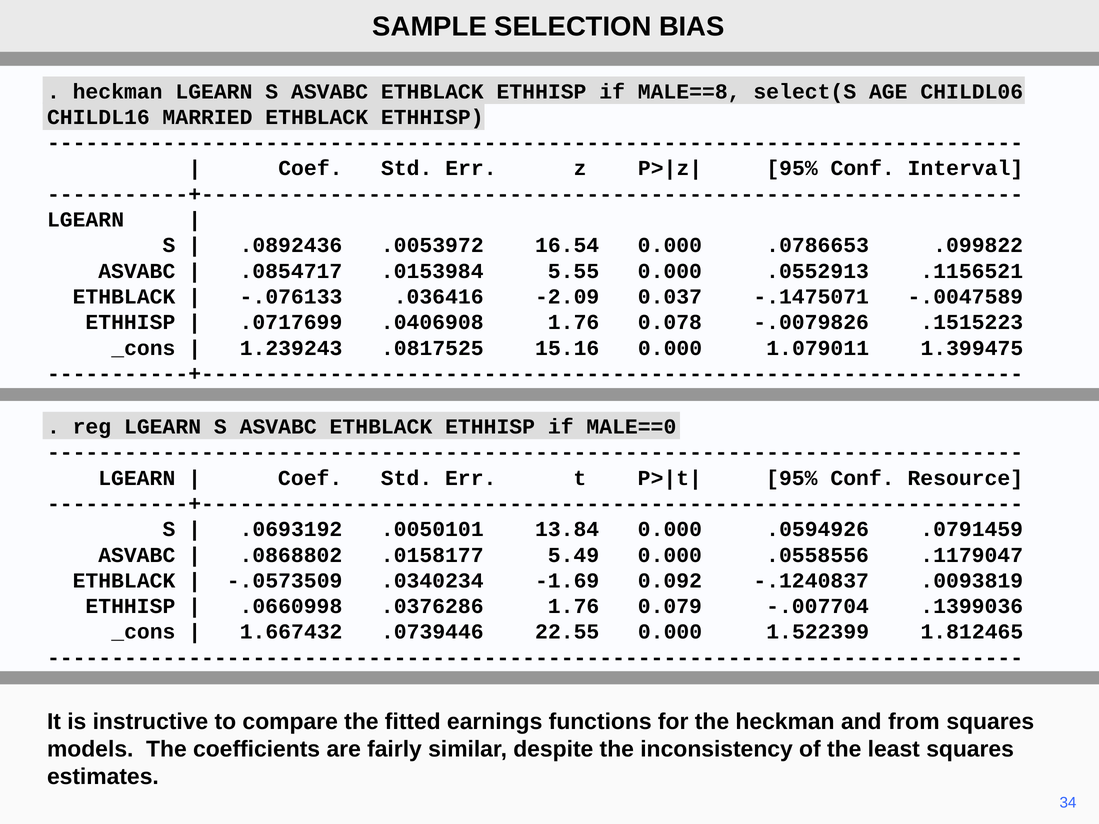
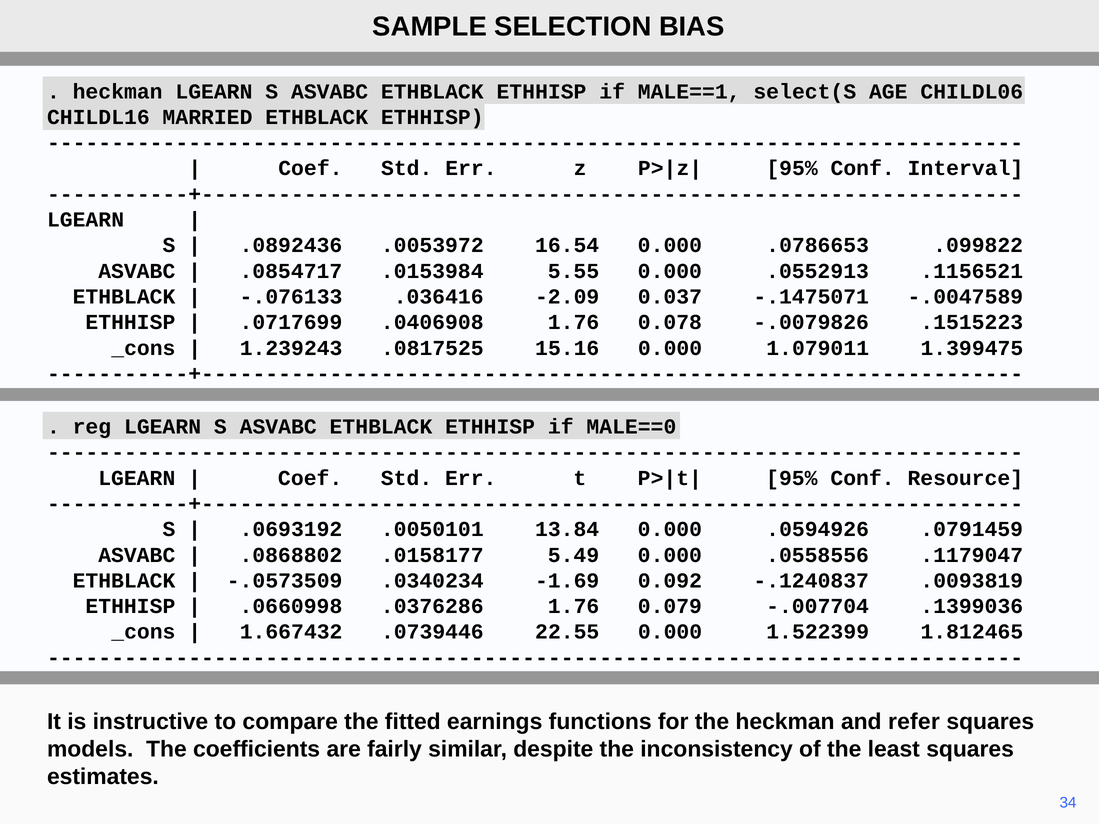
MALE==8: MALE==8 -> MALE==1 (689, 92)
from: from -> refer (914, 722)
